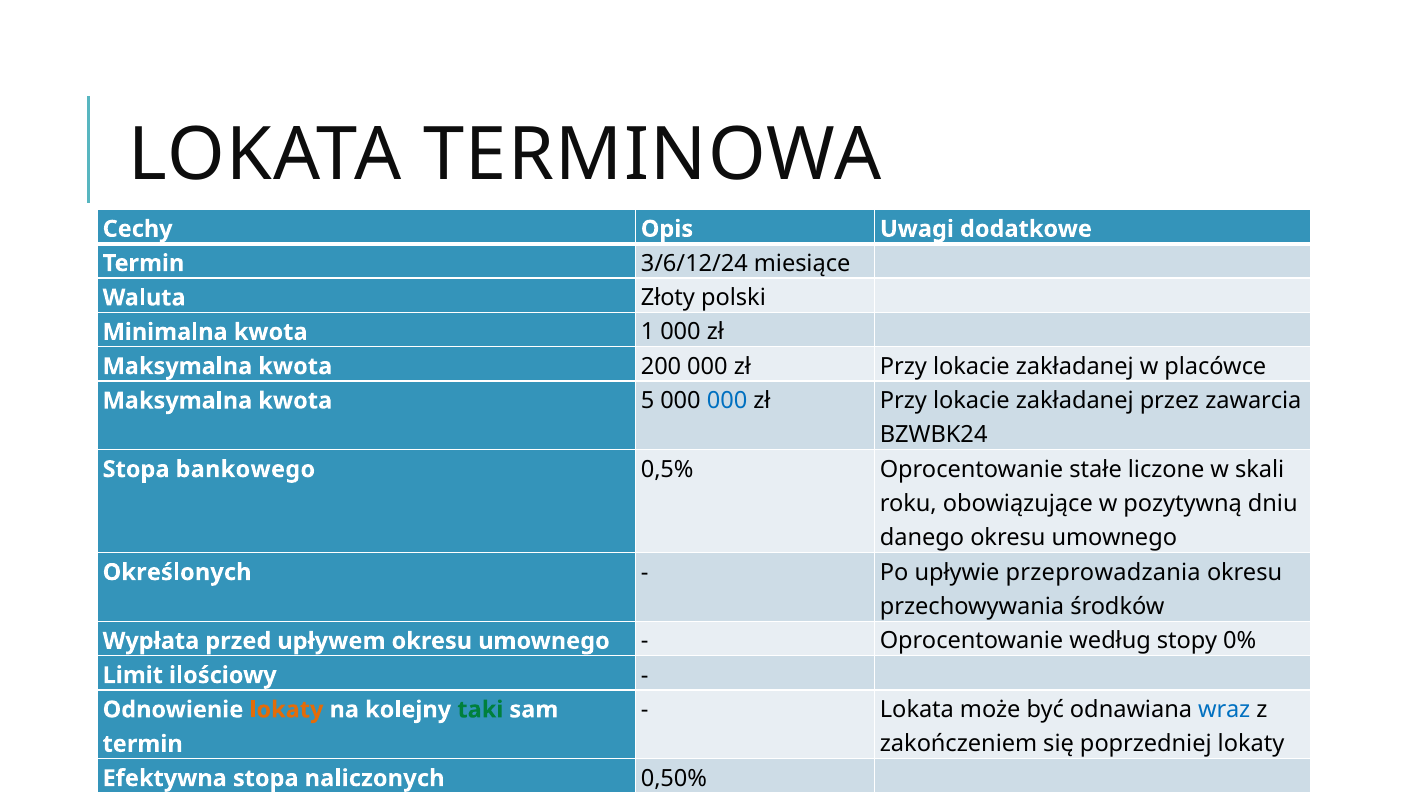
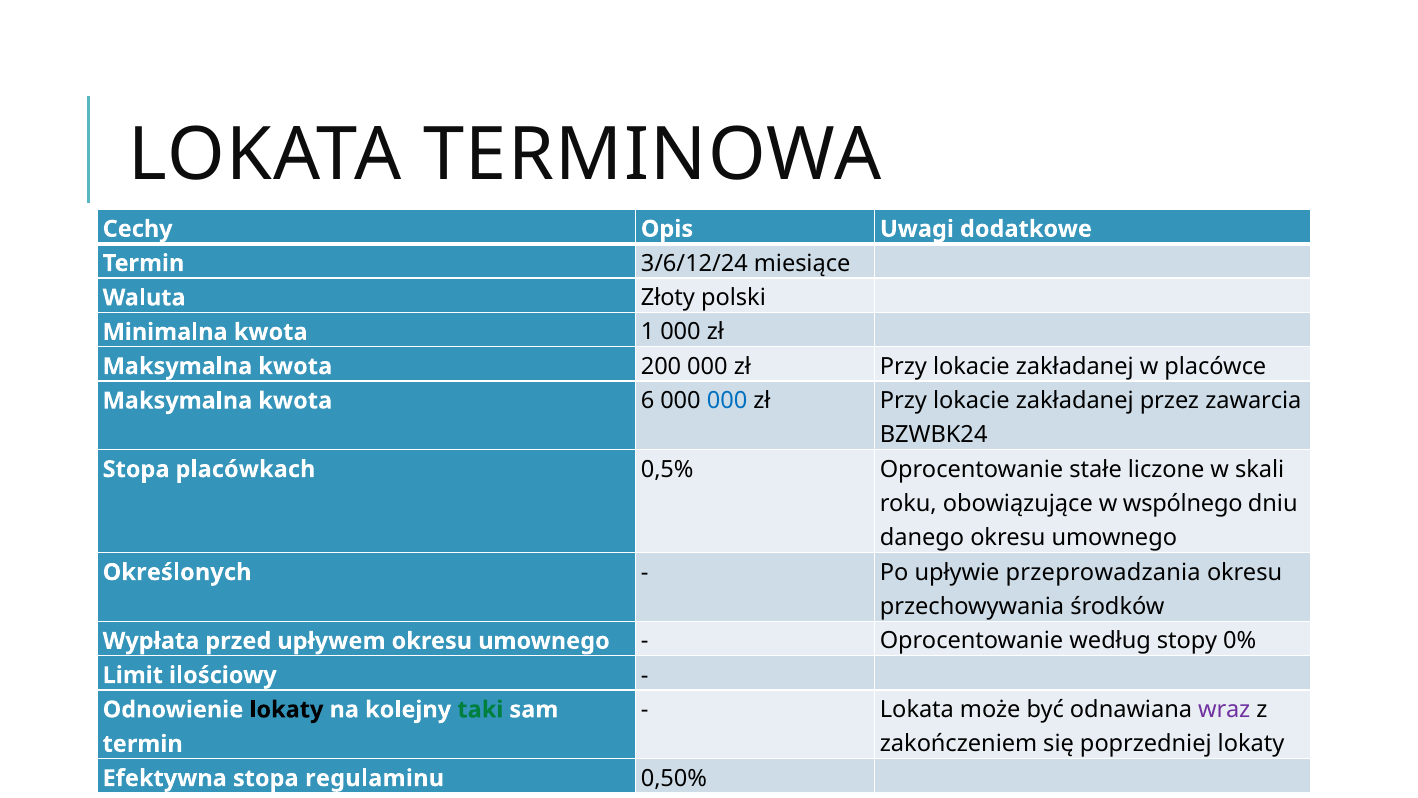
5: 5 -> 6 (648, 401)
bankowego: bankowego -> placówkach (245, 469)
pozytywną: pozytywną -> wspólnego (1183, 503)
wraz colour: blue -> purple (1224, 709)
lokaty colour: orange -> black (286, 709)
naliczonych: naliczonych -> regulaminu (375, 778)
